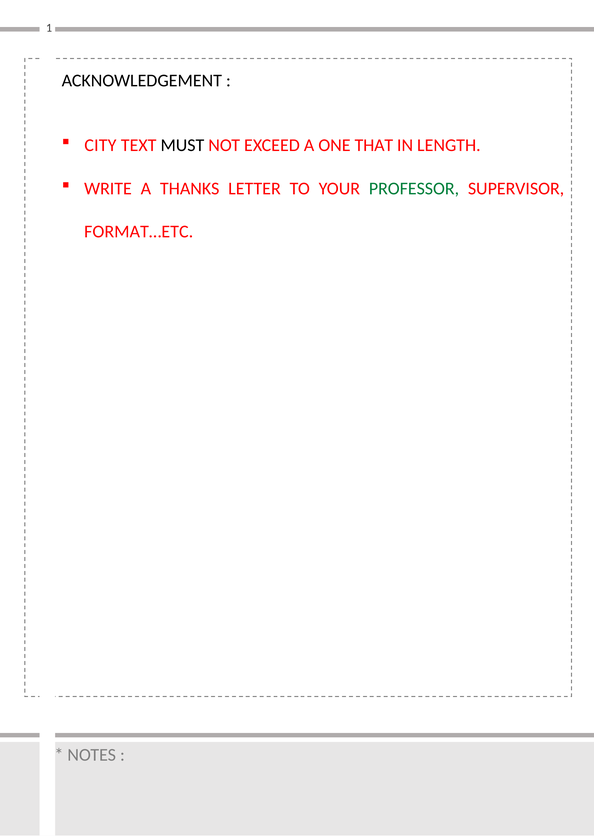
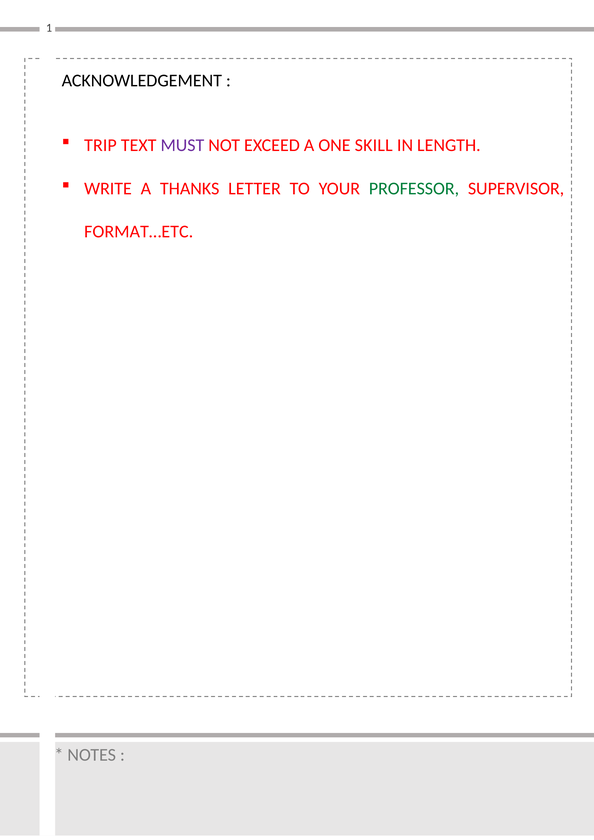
CITY: CITY -> TRIP (100, 145)
MUST colour: black -> purple (182, 145)
THAT: THAT -> SKILL (374, 145)
